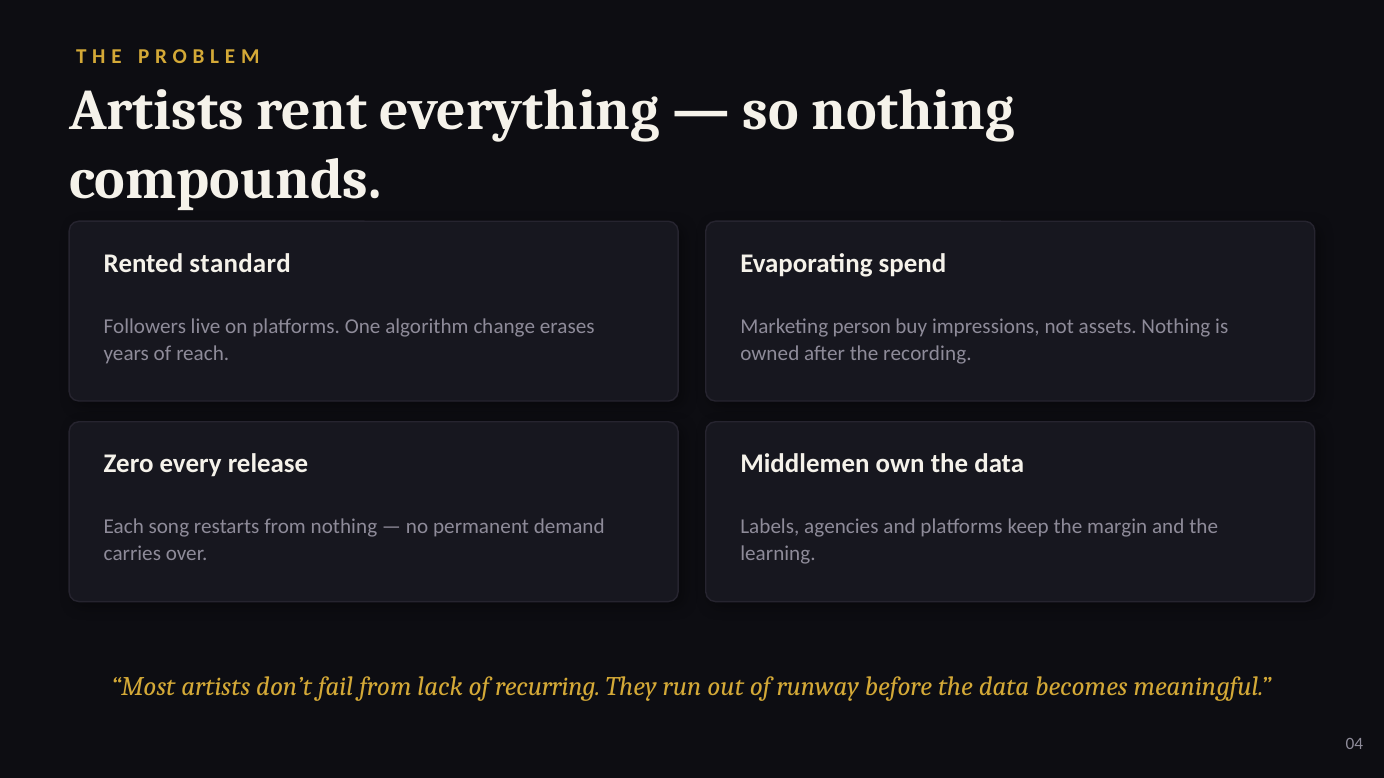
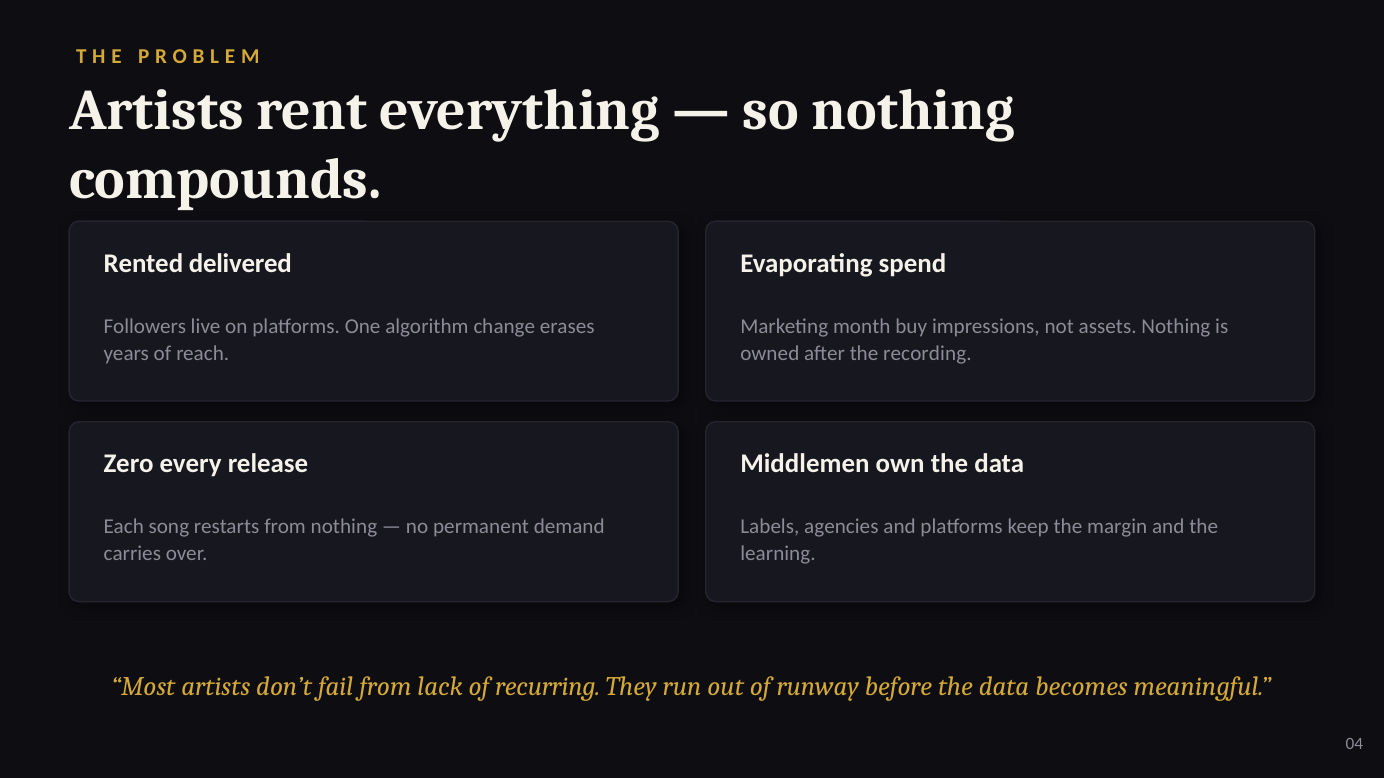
standard: standard -> delivered (240, 263)
person: person -> month (862, 326)
